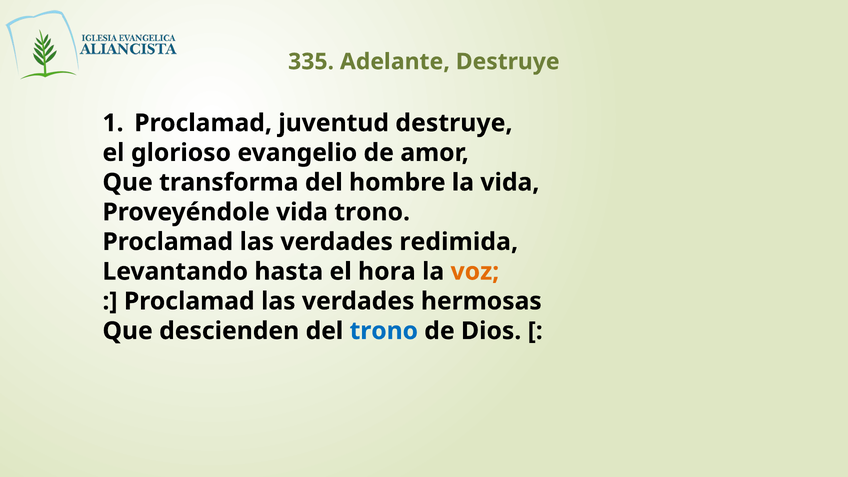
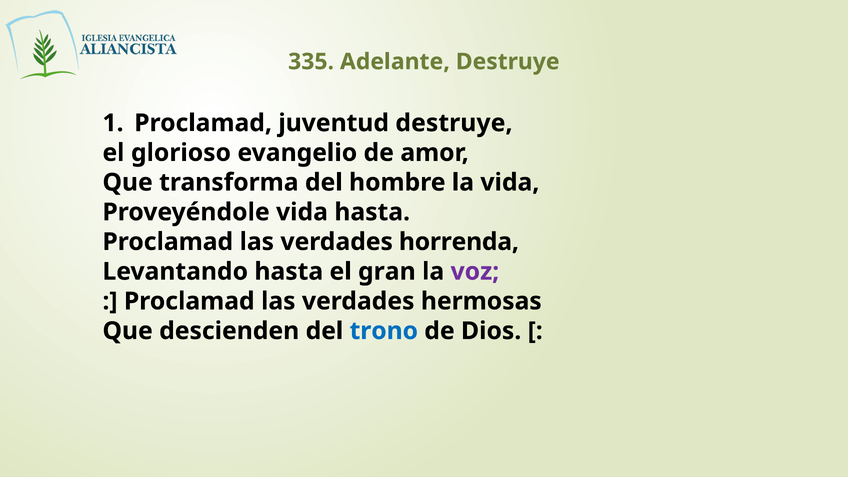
vida trono: trono -> hasta (372, 212)
redimida: redimida -> horrenda (459, 242)
hora: hora -> gran (387, 272)
voz colour: orange -> purple (475, 272)
